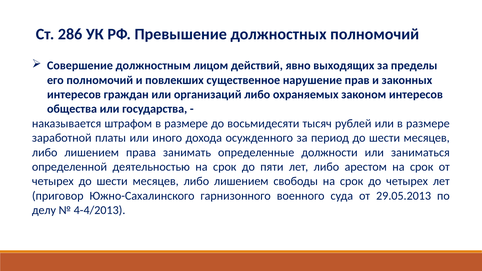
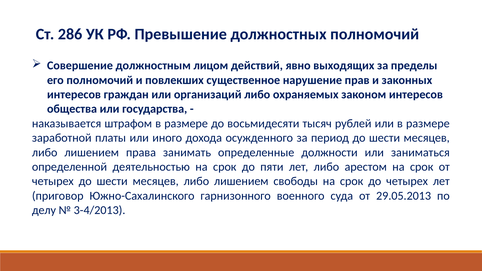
4-4/2013: 4-4/2013 -> 3-4/2013 (100, 210)
